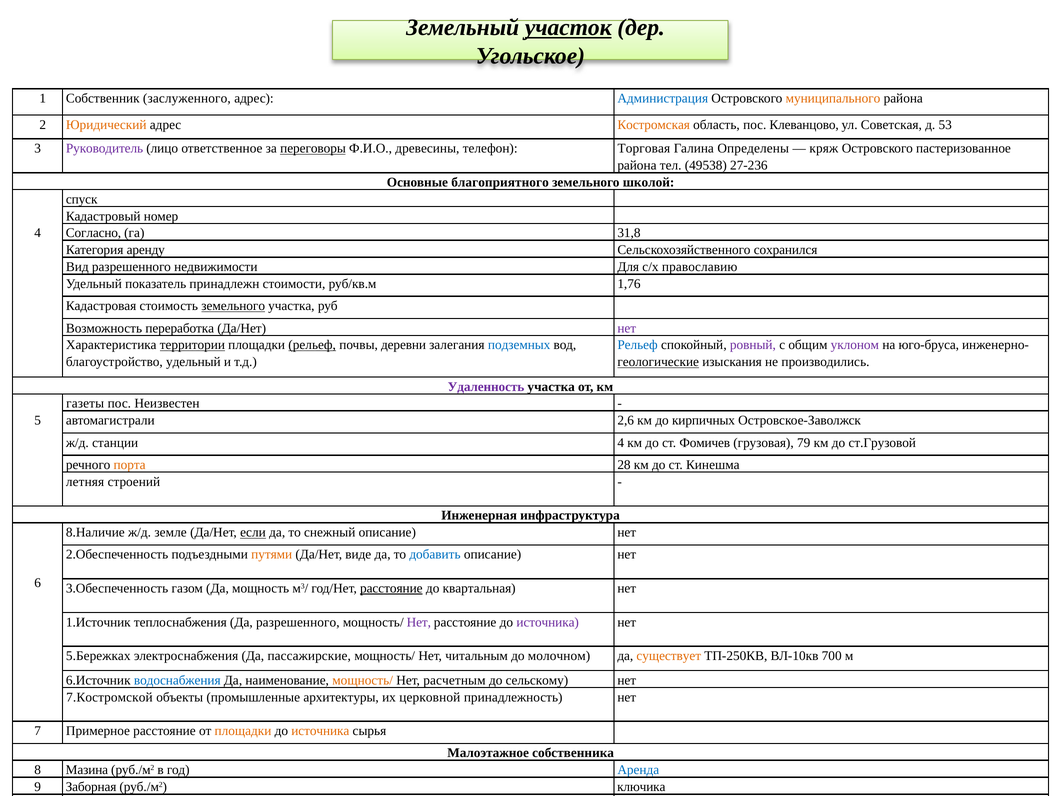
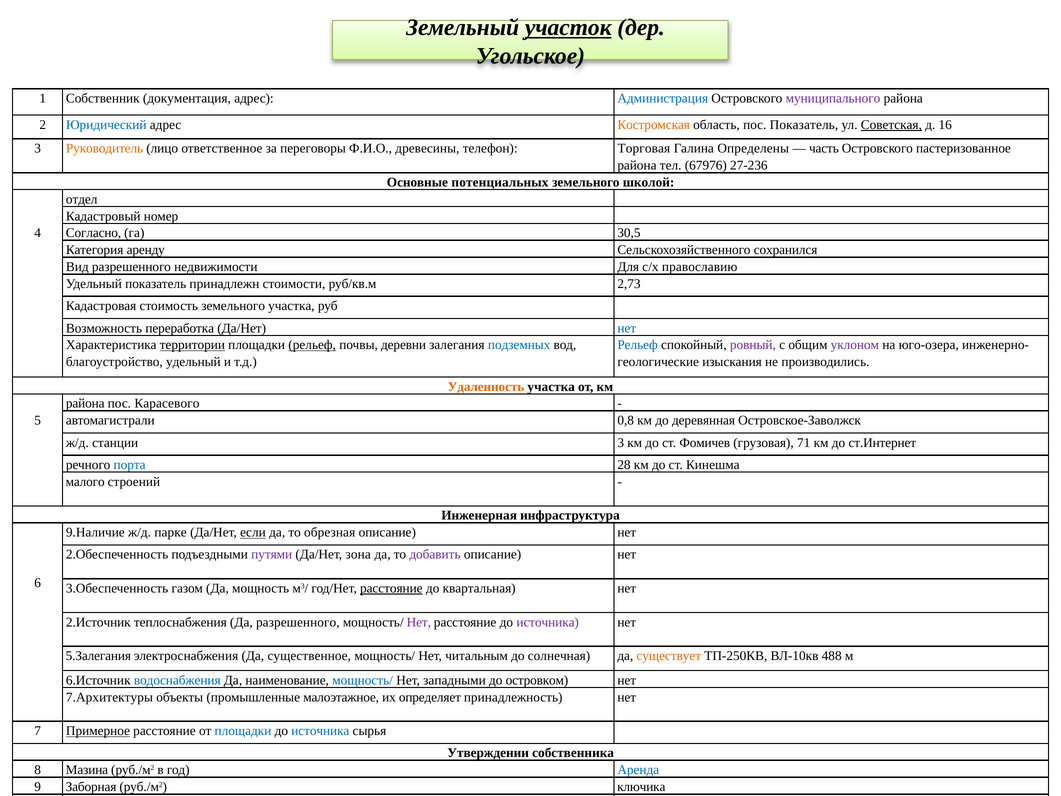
заслуженного: заслуженного -> документация (187, 98)
муниципального colour: orange -> purple (833, 98)
Юридический colour: orange -> blue (106, 125)
пос Клеванцово: Клеванцово -> Показатель (804, 125)
Советская underline: none -> present (891, 125)
53: 53 -> 16 (945, 125)
Руководитель colour: purple -> orange (105, 148)
переговоры underline: present -> none (313, 148)
кряж: кряж -> часть (824, 148)
49538: 49538 -> 67976 (706, 165)
благоприятного: благоприятного -> потенциальных (500, 182)
спуск: спуск -> отдел (82, 199)
31,8: 31,8 -> 30,5 (629, 233)
1,76: 1,76 -> 2,73 (629, 284)
земельного underline: present -> none (233, 306)
нет colour: purple -> blue (627, 328)
юго-бруса: юго-бруса -> юго-озера (929, 345)
геологические underline: present -> none (658, 362)
Удаленность colour: purple -> orange (486, 387)
газеты: газеты -> района (85, 403)
Неизвестен: Неизвестен -> Карасевого (167, 403)
2,6: 2,6 -> 0,8 (626, 420)
кирпичных: кирпичных -> деревянная (704, 420)
станции 4: 4 -> 3 (621, 443)
79: 79 -> 71 (804, 443)
ст.Грузовой: ст.Грузовой -> ст.Интернет (882, 443)
порта colour: orange -> blue (130, 465)
летняя: летняя -> малого (85, 482)
8.Наличие: 8.Наличие -> 9.Наличие (95, 532)
земле: земле -> парке (171, 532)
снежный: снежный -> обрезная (330, 532)
путями colour: orange -> purple (272, 554)
виде: виде -> зона (358, 554)
добавить colour: blue -> purple (435, 554)
1.Источник: 1.Источник -> 2.Источник (98, 622)
5.Бережках: 5.Бережках -> 5.Залегания (98, 656)
пассажирские: пассажирские -> существенное (309, 656)
молочном: молочном -> солнечная (559, 656)
700: 700 -> 488 (832, 656)
мощность/ colour: orange -> blue (363, 680)
расчетным: расчетным -> западными (454, 680)
сельскому: сельскому -> островком (537, 680)
7.Костромской: 7.Костромской -> 7.Архитектуры (109, 697)
архитектуры: архитектуры -> малоэтажное (341, 697)
церковной: церковной -> определяет (430, 697)
Примерное underline: none -> present (98, 731)
площадки colour: orange -> blue (243, 731)
источника colour: orange -> blue (320, 731)
Малоэтажное: Малоэтажное -> Утверждении (488, 753)
